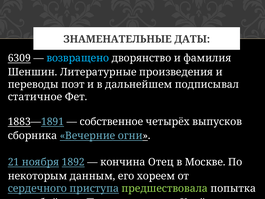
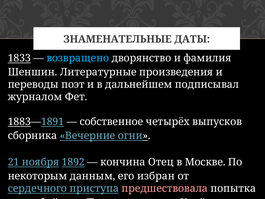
6309: 6309 -> 1833 (19, 58)
статичное: статичное -> журналом (35, 97)
хореем: хореем -> избран (156, 176)
предшествовала colour: light green -> pink (165, 188)
